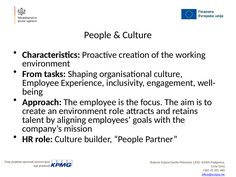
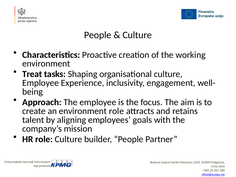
From: From -> Treat (32, 74)
